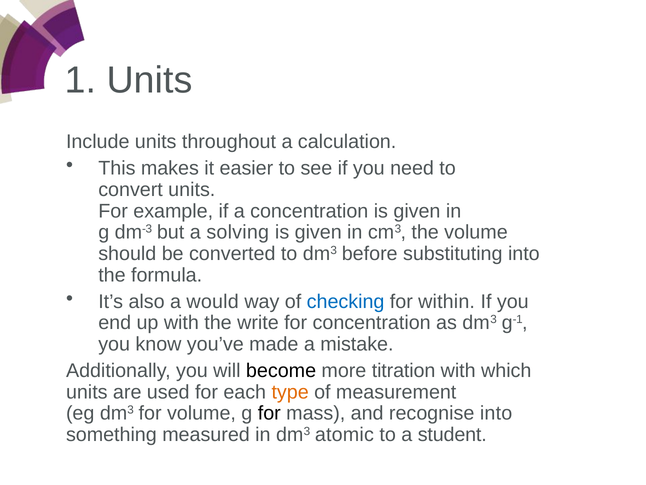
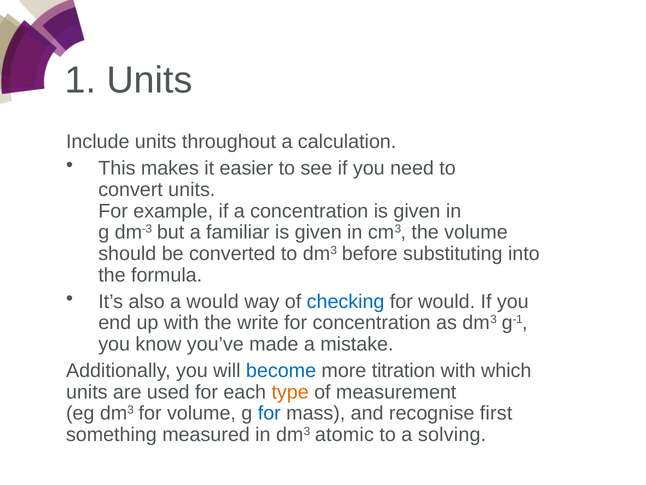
solving: solving -> familiar (238, 232)
for within: within -> would (447, 301)
become colour: black -> blue (281, 370)
for colour: black -> blue (269, 413)
recognise into: into -> first (496, 413)
student: student -> solving (452, 434)
